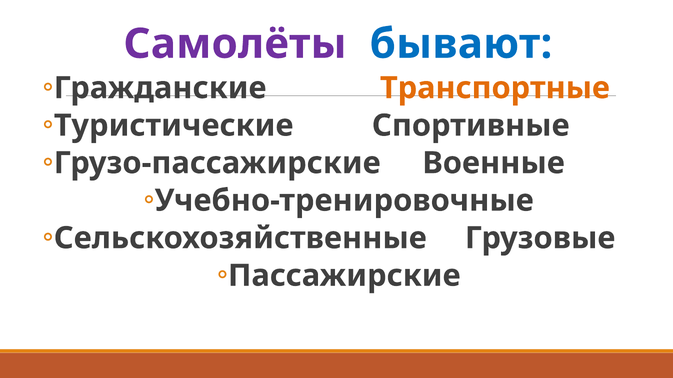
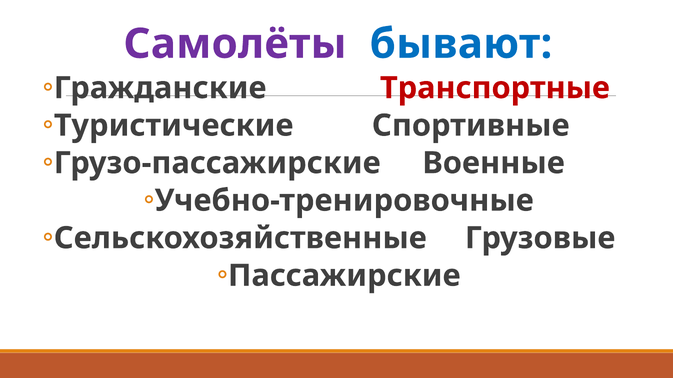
Транспортные colour: orange -> red (495, 88)
